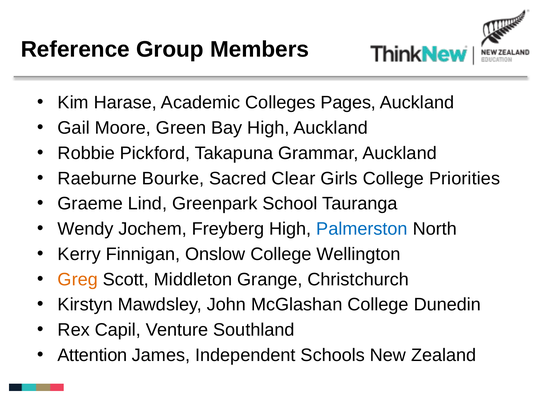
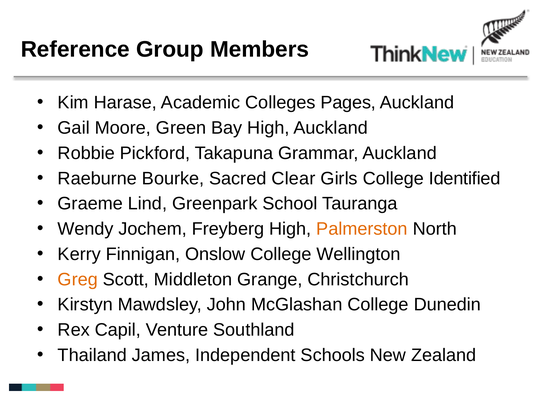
Priorities: Priorities -> Identified (465, 179)
Palmerston colour: blue -> orange (362, 229)
Attention: Attention -> Thailand (92, 356)
